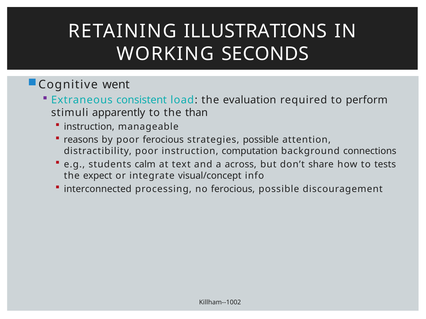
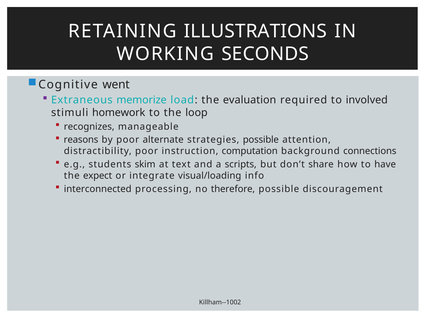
consistent: consistent -> memorize (142, 100)
perform: perform -> involved (367, 100)
apparently: apparently -> homework (119, 113)
than: than -> loop (196, 113)
instruction: instruction -> recognizes (89, 127)
poor ferocious: ferocious -> alternate (163, 140)
calm: calm -> skim (145, 165)
across: across -> scripts (241, 165)
tests: tests -> have (385, 165)
visual/concept: visual/concept -> visual/loading (210, 176)
no ferocious: ferocious -> therefore (233, 189)
